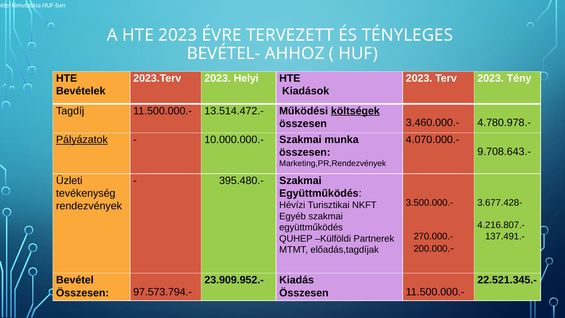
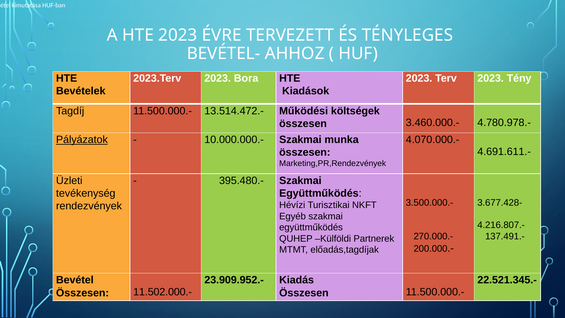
Helyi: Helyi -> Bora (246, 78)
költségek underline: present -> none (355, 111)
9.708.643.-: 9.708.643.- -> 4.691.611.- (504, 152)
97.573.794.-: 97.573.794.- -> 11.502.000.- (163, 292)
